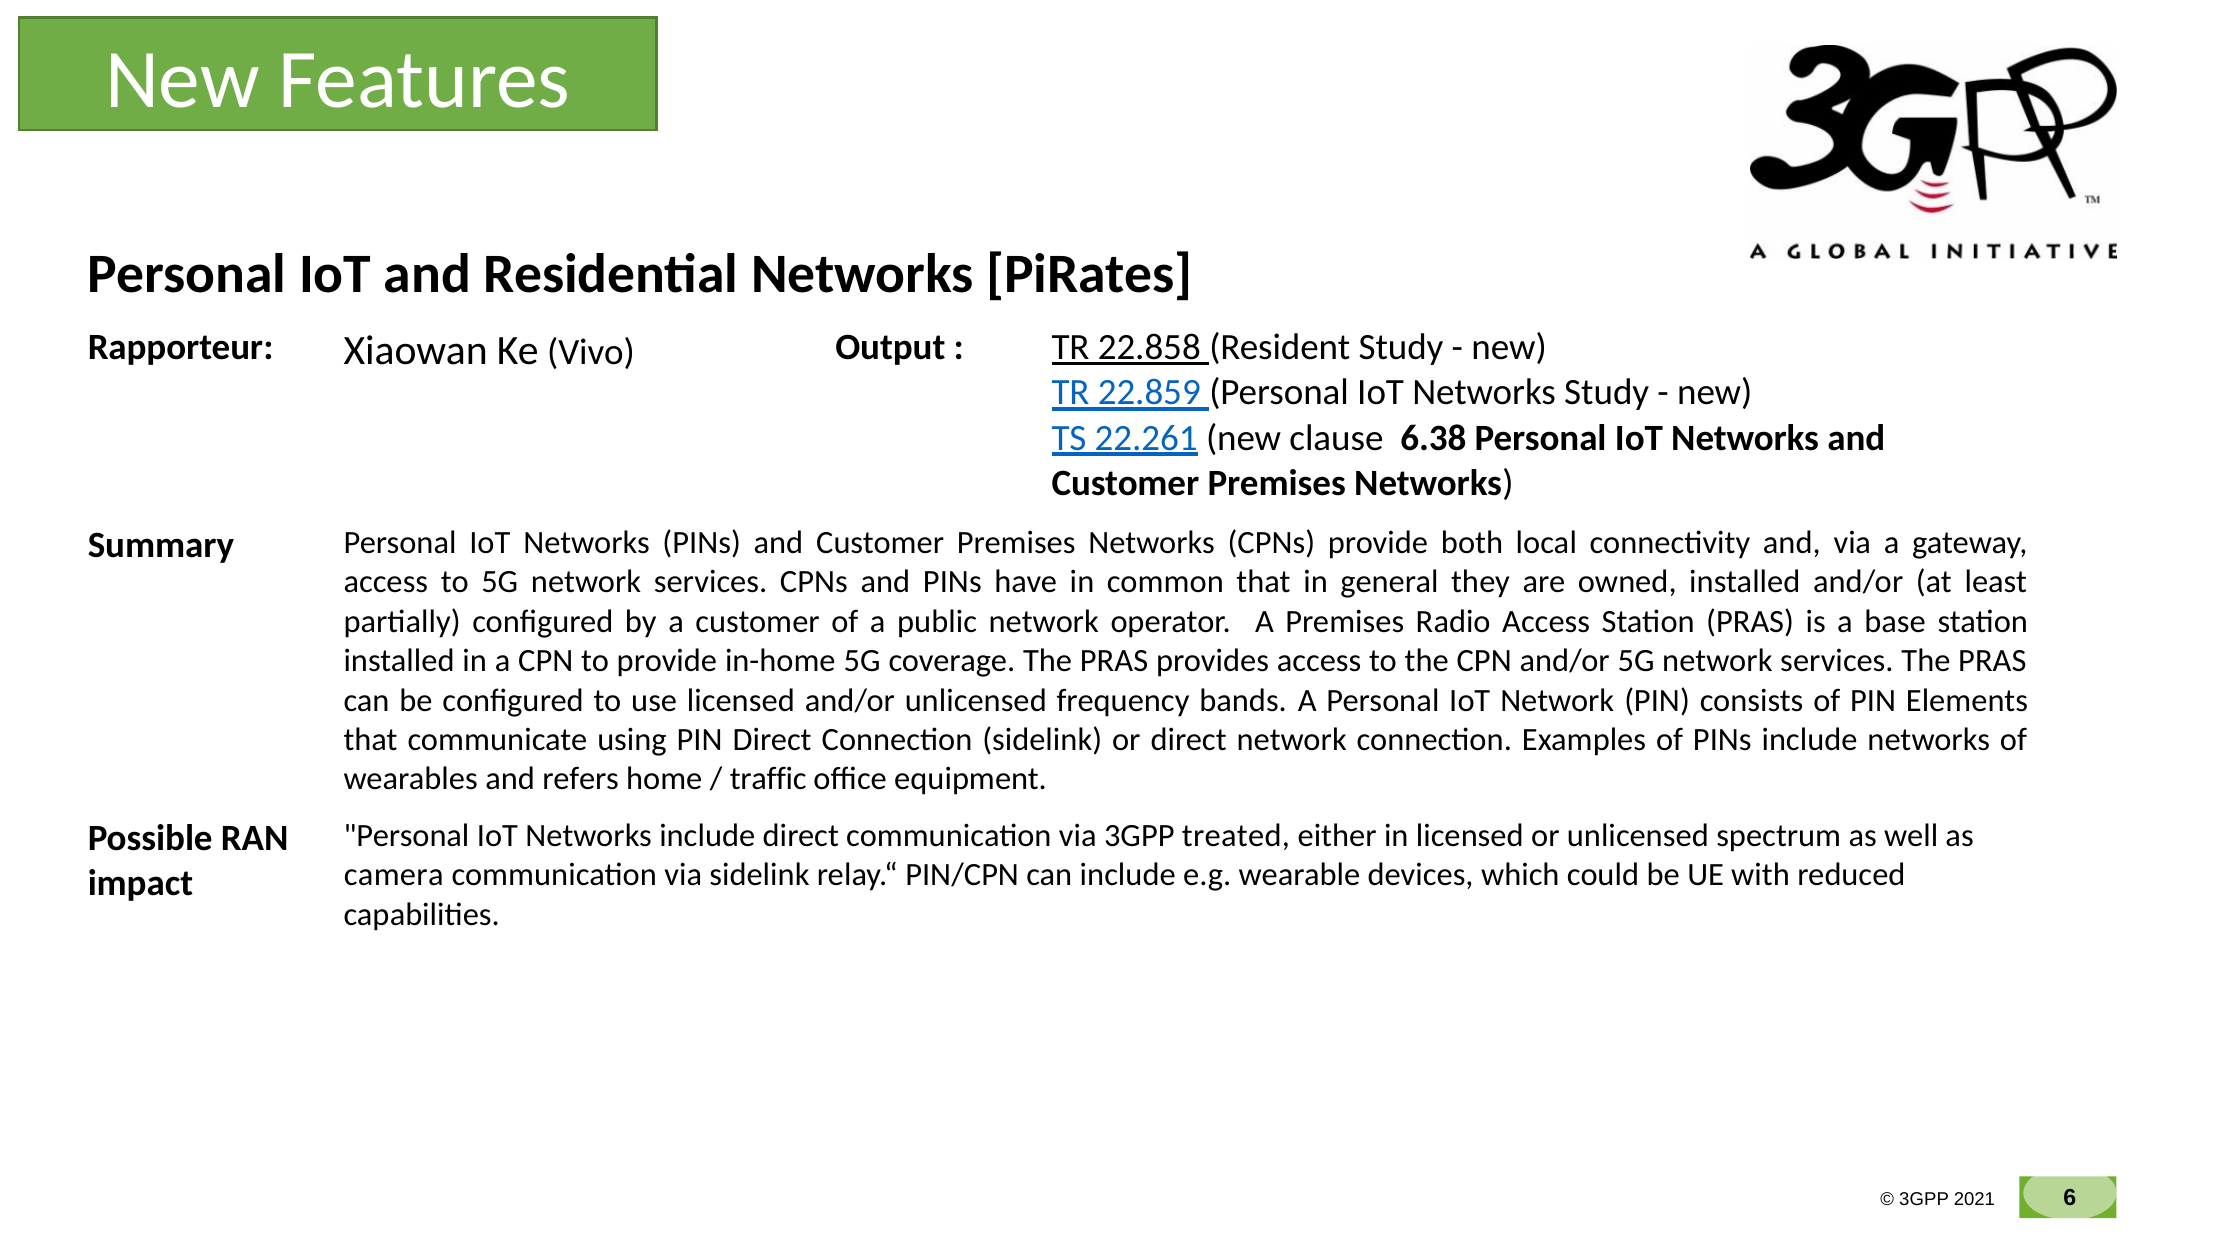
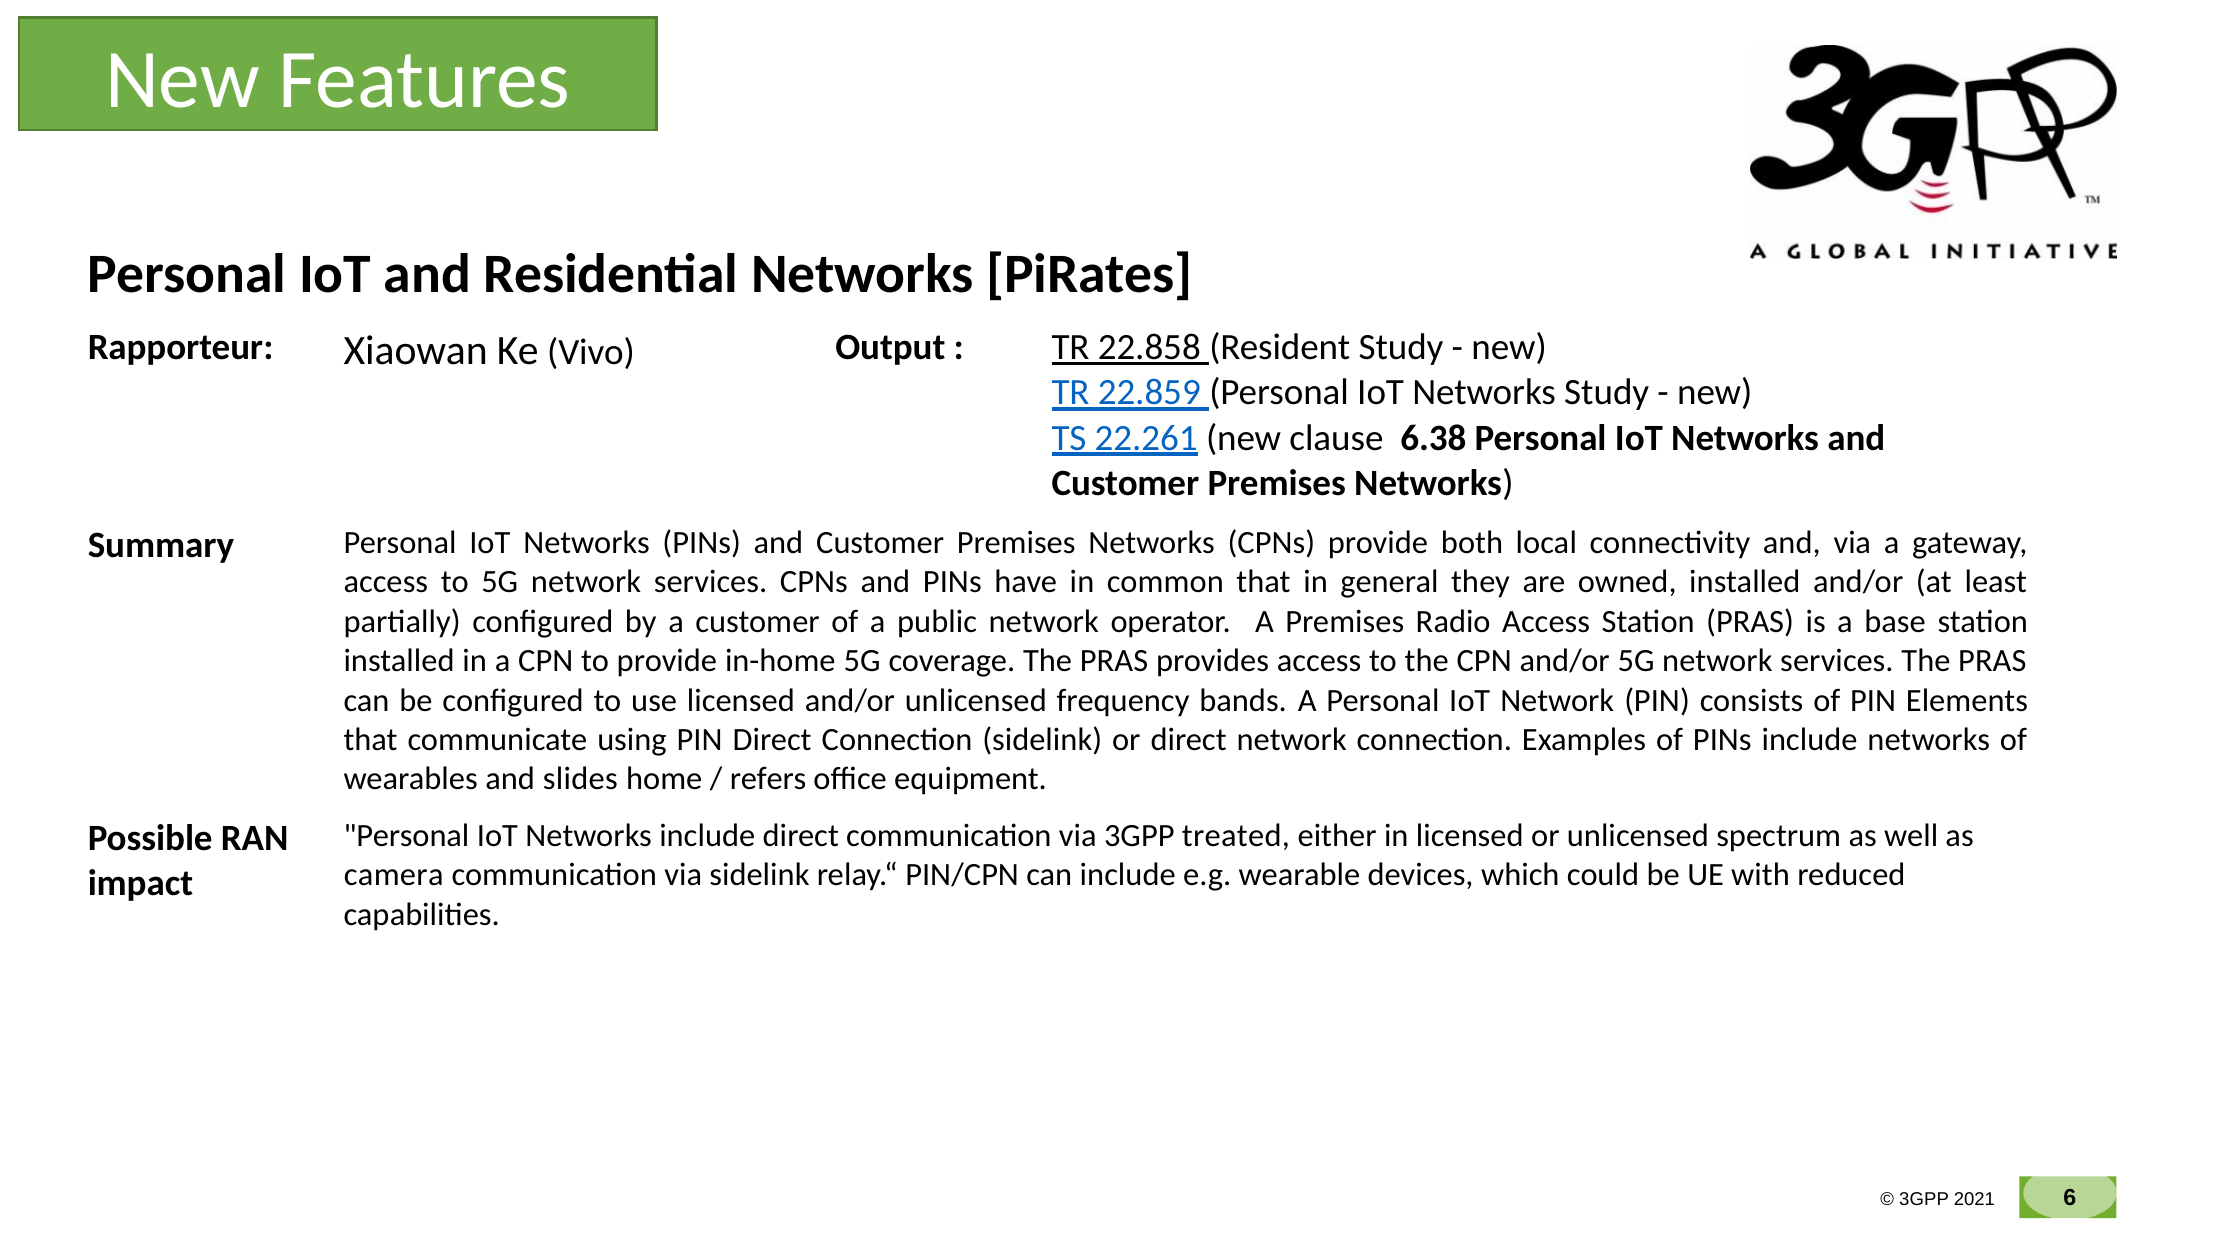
refers: refers -> slides (580, 780)
traffic: traffic -> refers (768, 780)
